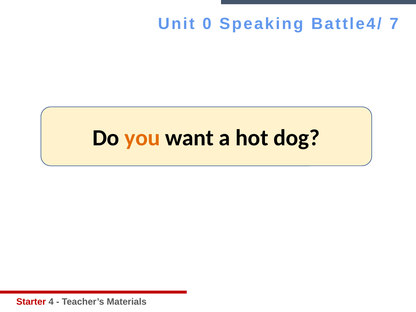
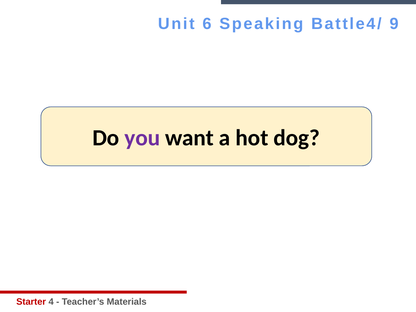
0: 0 -> 6 (207, 24)
7: 7 -> 9 (394, 24)
you colour: orange -> purple (142, 138)
